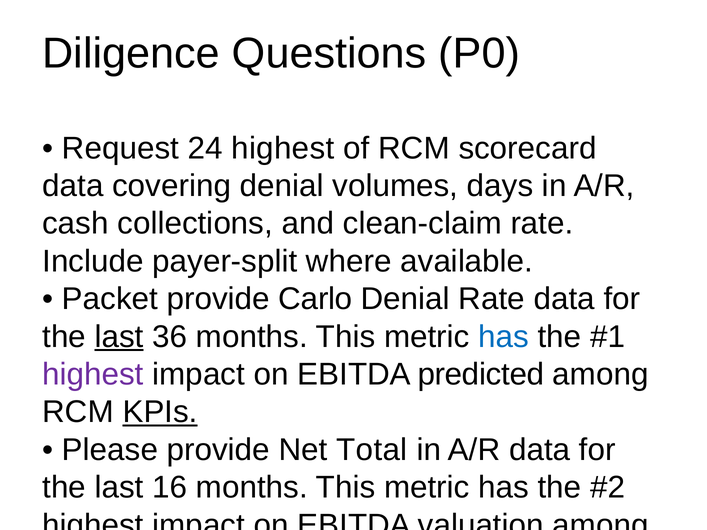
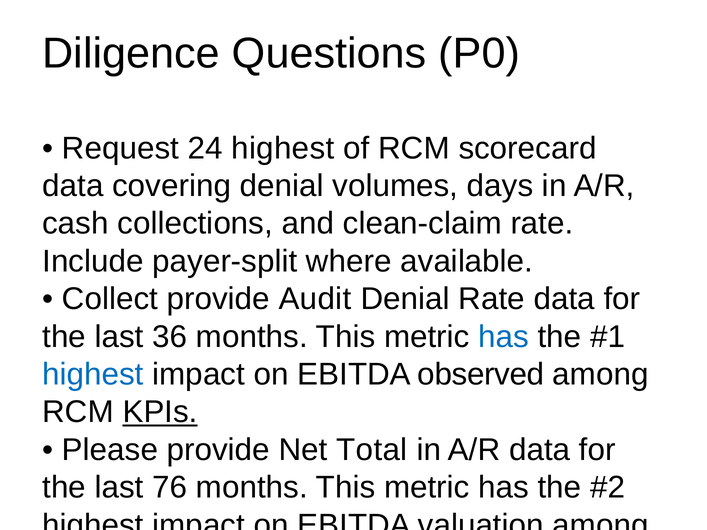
Packet: Packet -> Collect (110, 299)
Carlo: Carlo -> Audit (315, 299)
last underline: present -> none (119, 337)
highest colour: purple -> blue (93, 375)
predicted: predicted -> observed (481, 375)
16: 16 -> 76 (170, 488)
